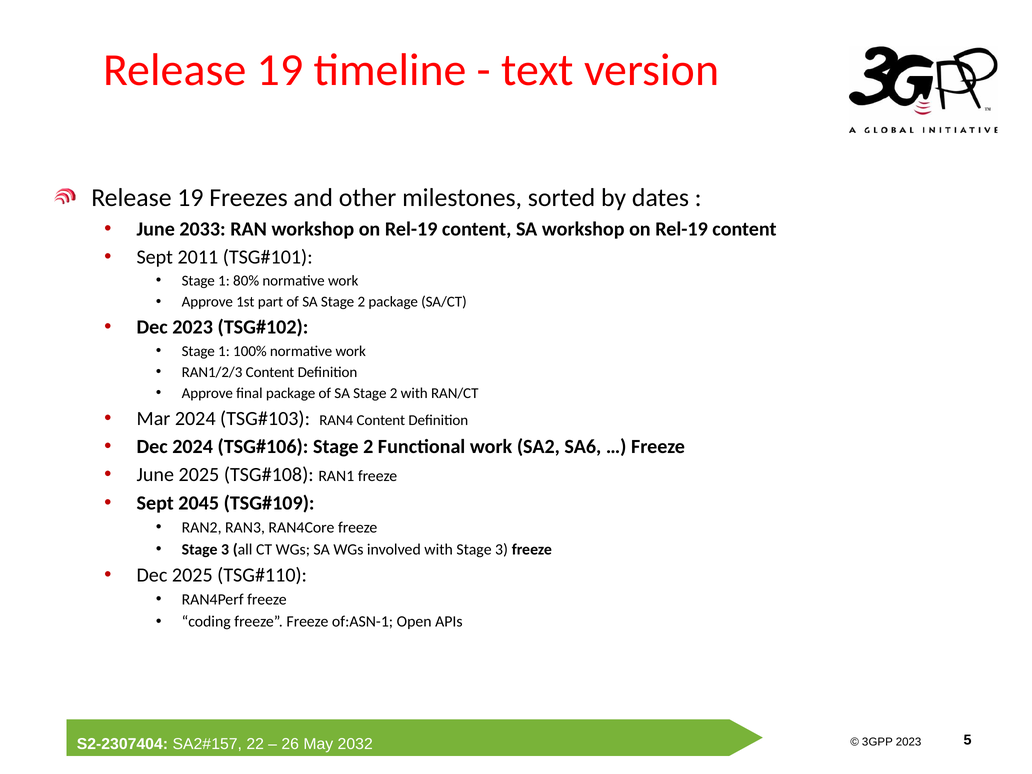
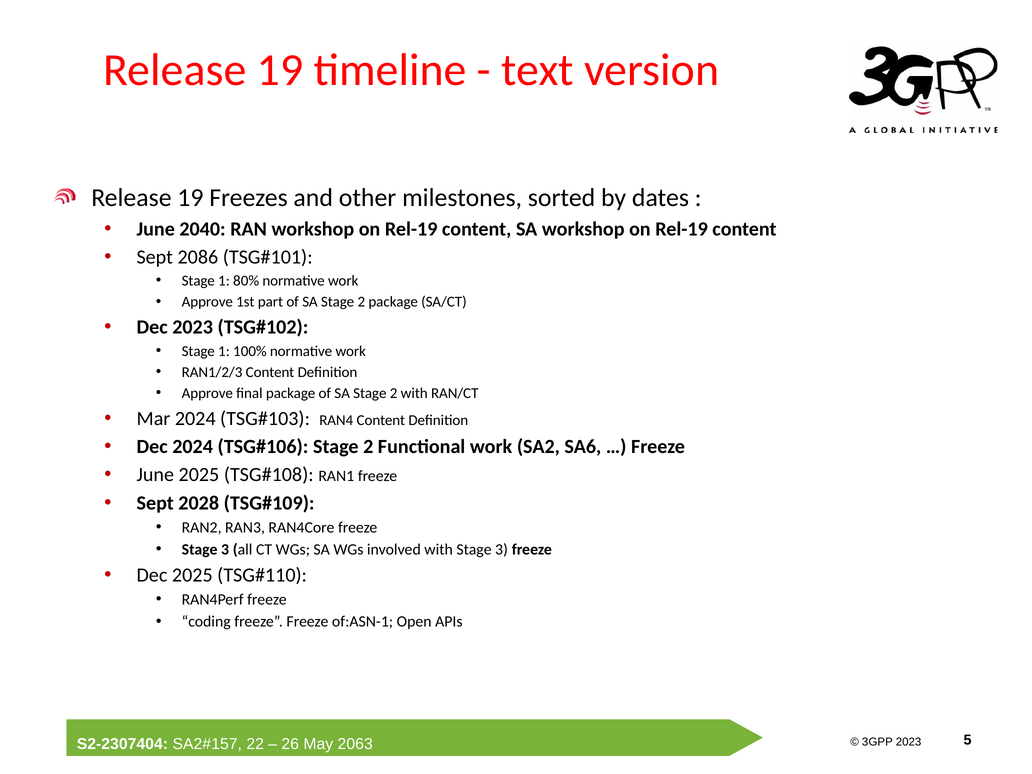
2033: 2033 -> 2040 (203, 229)
2011: 2011 -> 2086 (198, 257)
2045: 2045 -> 2028 (199, 503)
2032: 2032 -> 2063 (355, 744)
